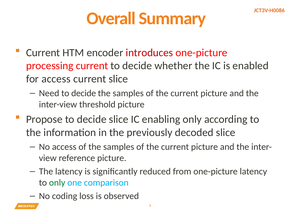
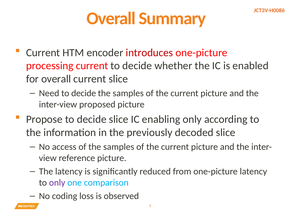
for access: access -> overall (56, 79)
threshold: threshold -> proposed (97, 105)
only colour: green -> purple (57, 183)
